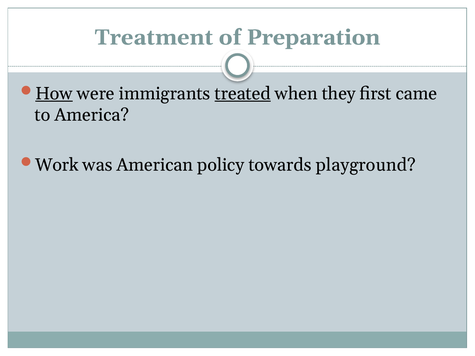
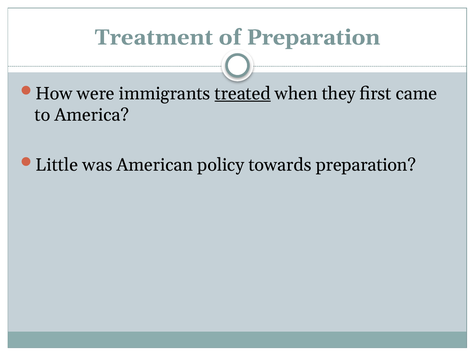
How underline: present -> none (54, 94)
Work: Work -> Little (57, 165)
towards playground: playground -> preparation (366, 165)
